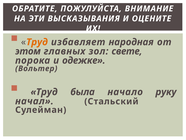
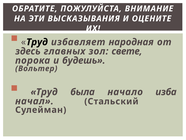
Труд colour: orange -> black (37, 42)
этом: этом -> здесь (28, 51)
одежке: одежке -> будешь (84, 60)
руку: руку -> изба (166, 92)
